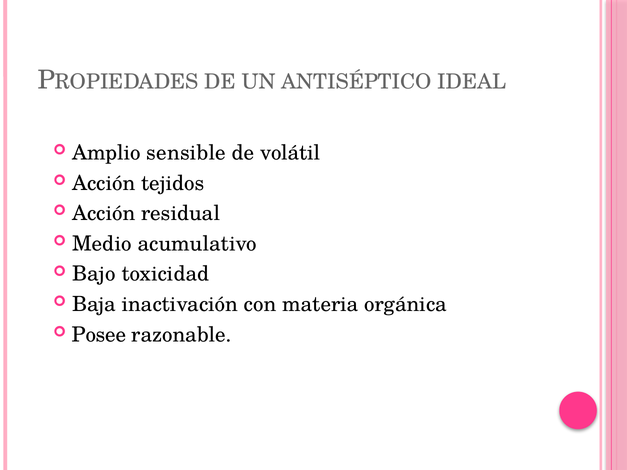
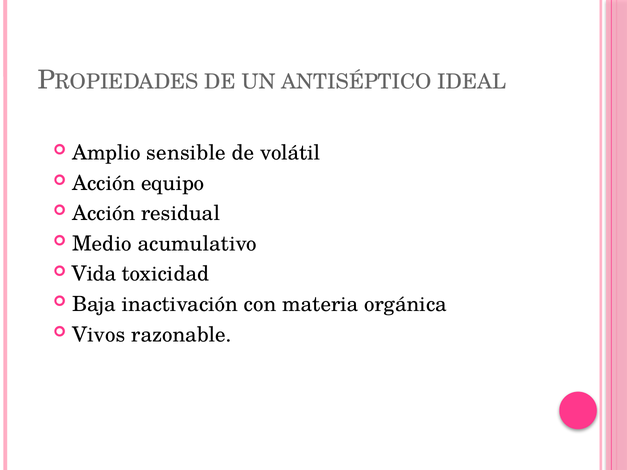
tejidos: tejidos -> equipo (173, 183)
Bajo: Bajo -> Vida (94, 274)
Posee: Posee -> Vivos (99, 335)
